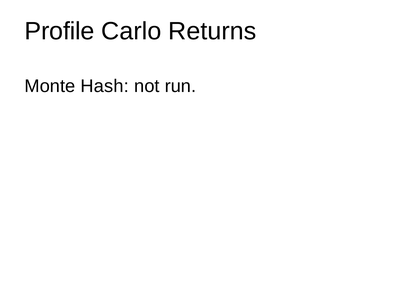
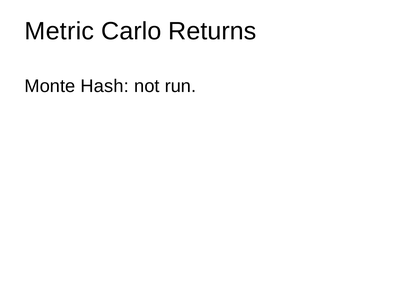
Profile: Profile -> Metric (59, 31)
